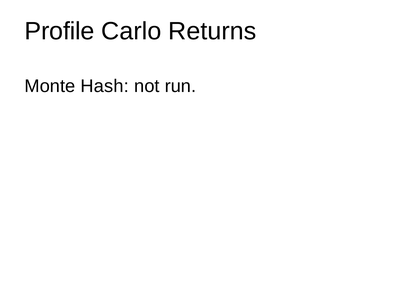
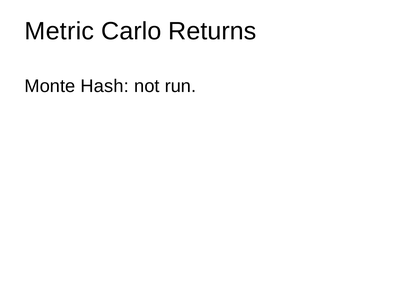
Profile: Profile -> Metric (59, 31)
